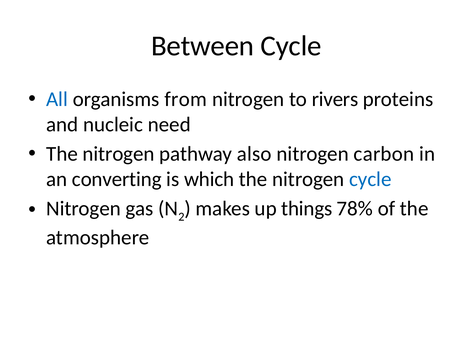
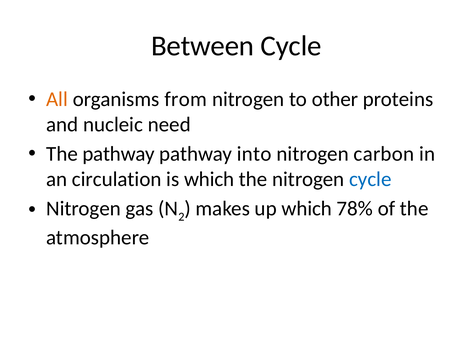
All colour: blue -> orange (57, 99)
rivers: rivers -> other (335, 99)
nitrogen: nitrogen -> pathway (119, 154)
also: also -> into (254, 154)
converting: converting -> circulation (117, 179)
up things: things -> which (307, 209)
